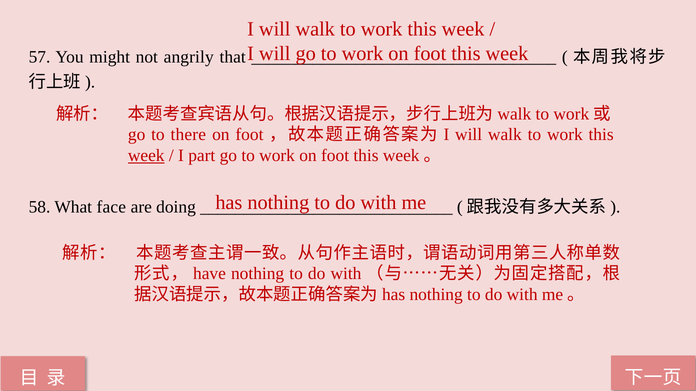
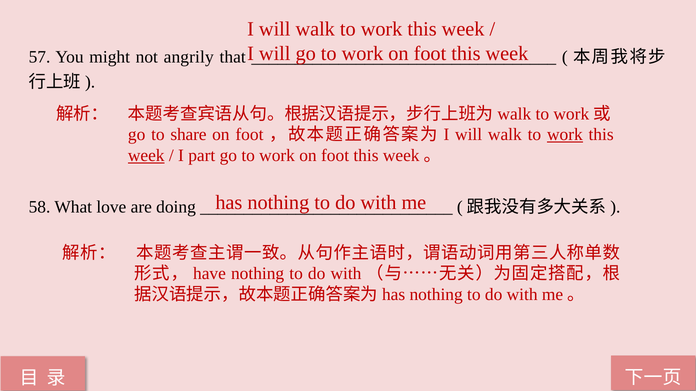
there: there -> share (188, 135)
work underline: none -> present (565, 135)
face: face -> love (111, 207)
